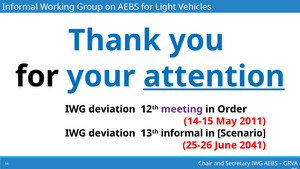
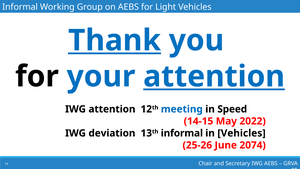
Thank underline: none -> present (115, 40)
deviation: deviation -> attention (112, 109)
meeting colour: purple -> blue (182, 109)
Order: Order -> Speed (232, 109)
2011: 2011 -> 2022 (253, 121)
in Scenario: Scenario -> Vehicles (242, 133)
2041: 2041 -> 2074 (253, 145)
